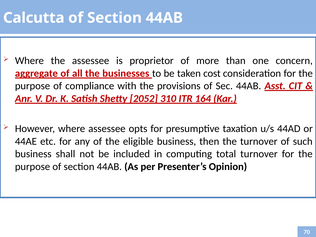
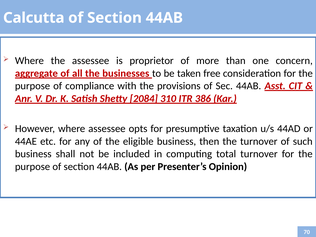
cost: cost -> free (212, 73)
2052: 2052 -> 2084 (144, 99)
164: 164 -> 386 (203, 99)
